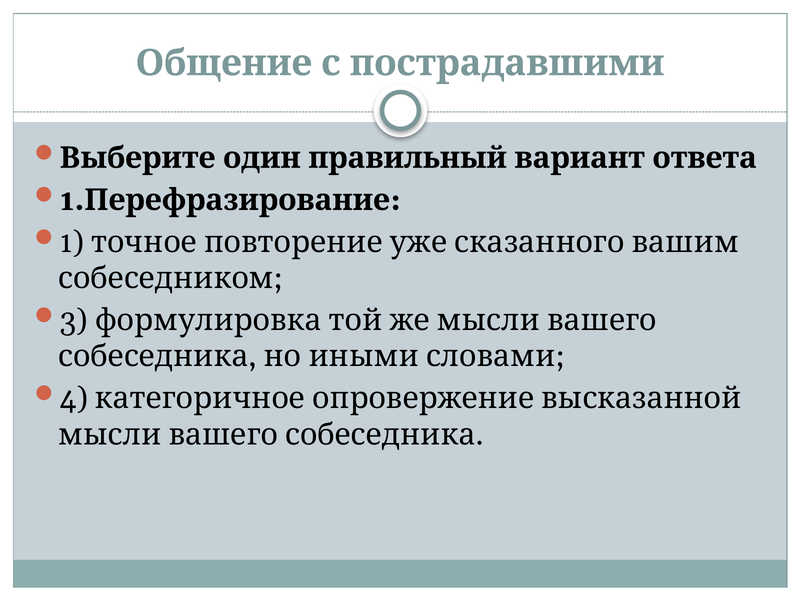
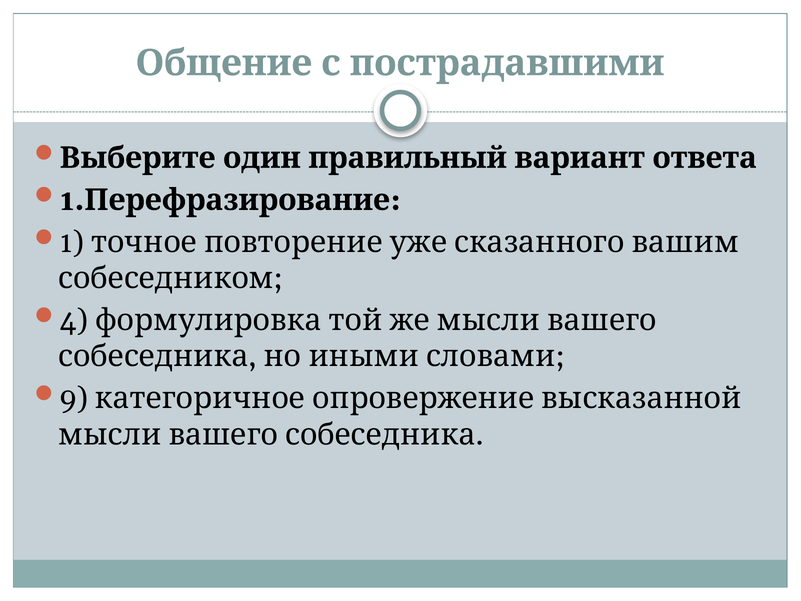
3: 3 -> 4 (74, 320)
4: 4 -> 9 (74, 398)
